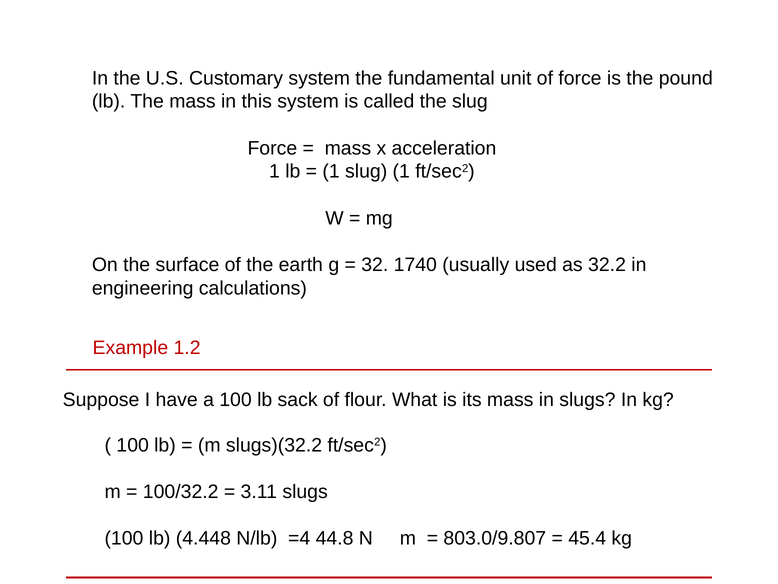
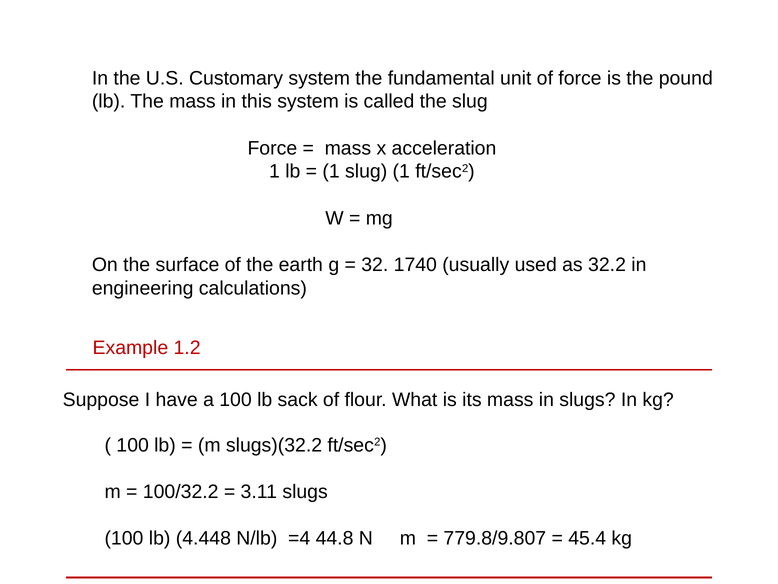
803.0/9.807: 803.0/9.807 -> 779.8/9.807 (495, 538)
